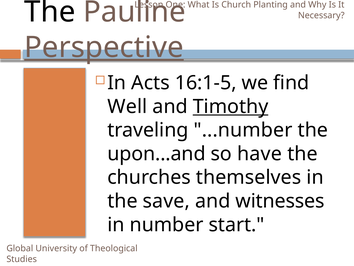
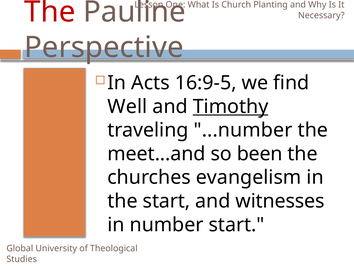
The colour: black -> red (50, 12)
Perspective underline: present -> none (104, 47)
16:1-5: 16:1-5 -> 16:9-5 (206, 83)
upon...and: upon...and -> meet...and (156, 154)
have: have -> been (260, 154)
themselves: themselves -> evangelism (249, 177)
the save: save -> start (166, 201)
